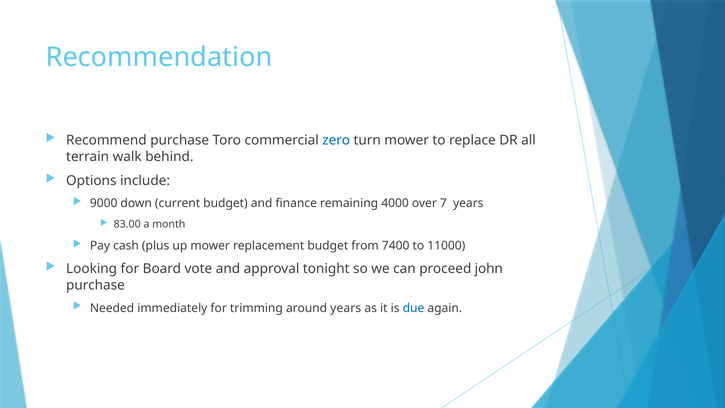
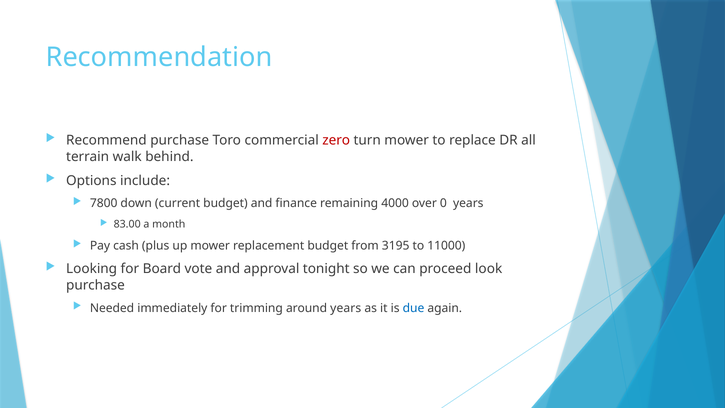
zero colour: blue -> red (336, 140)
9000: 9000 -> 7800 (104, 203)
7: 7 -> 0 (443, 203)
7400: 7400 -> 3195 (396, 246)
john: john -> look (489, 269)
